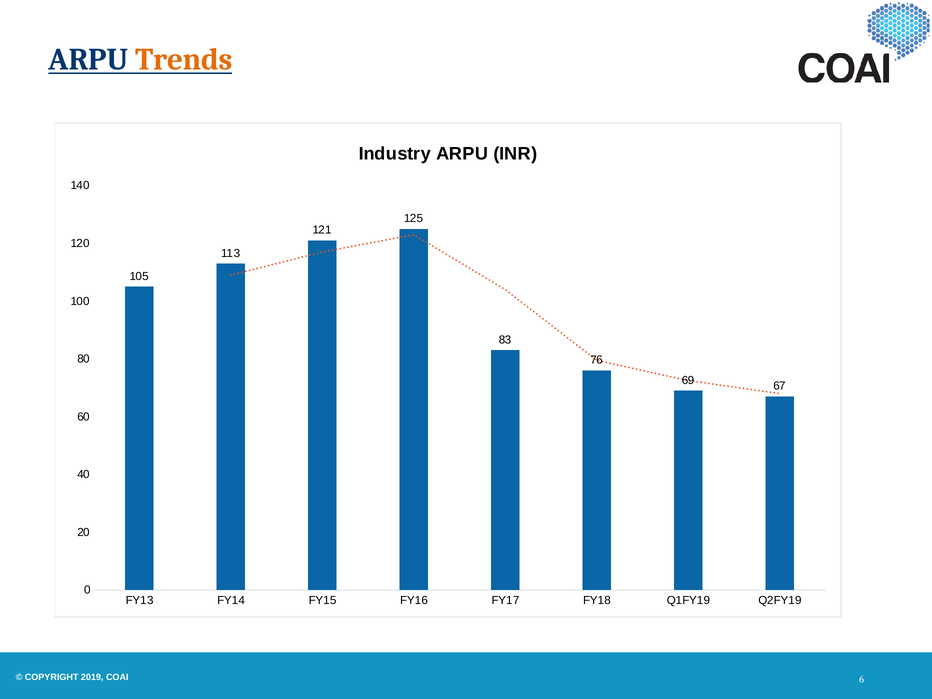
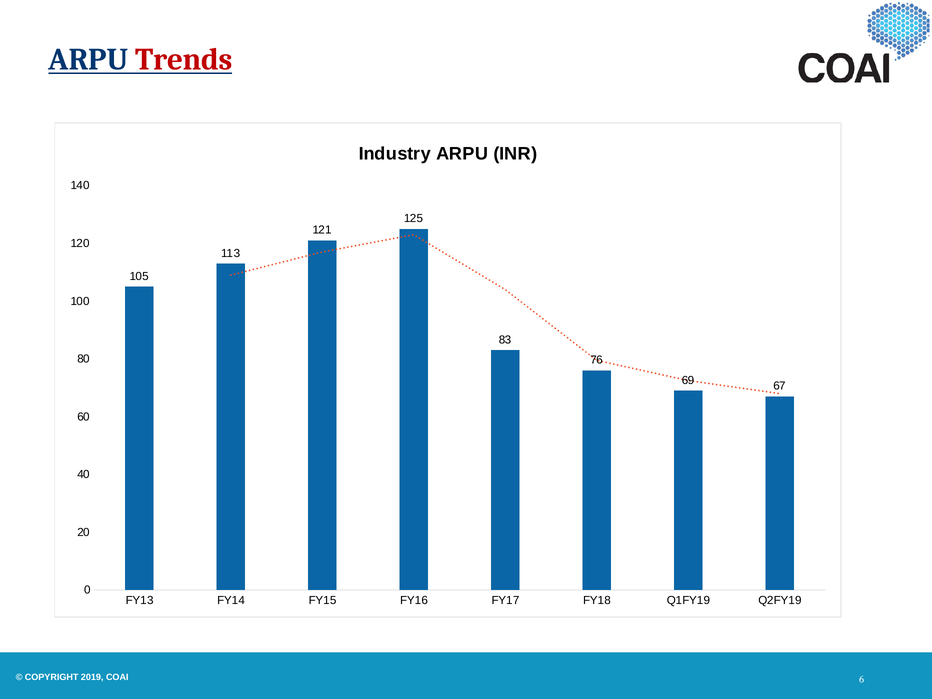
Trends colour: orange -> red (184, 60)
